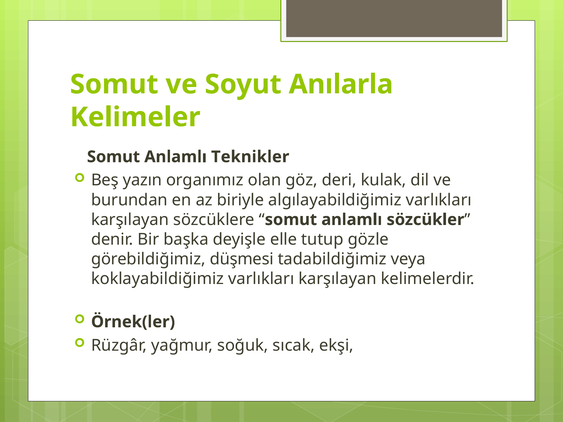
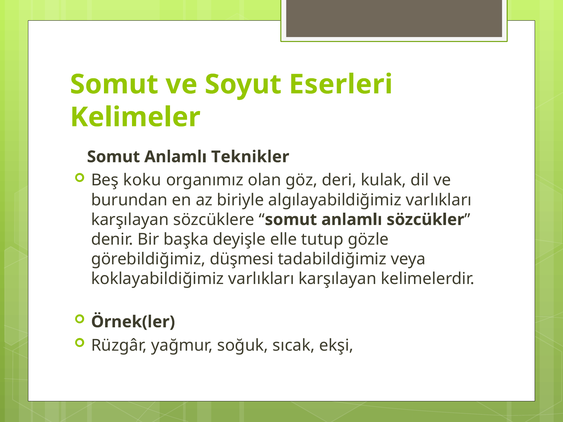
Anılarla: Anılarla -> Eserleri (341, 84)
yazın: yazın -> koku (142, 180)
